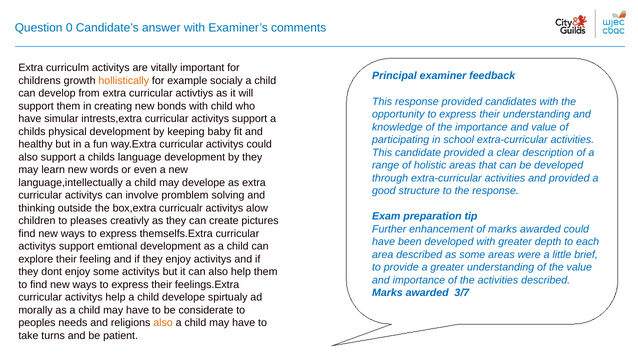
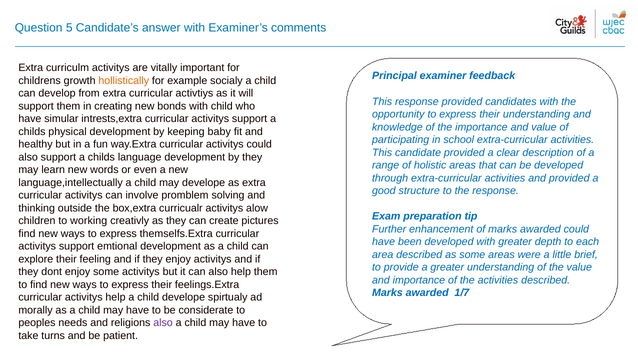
0: 0 -> 5 (69, 28)
pleases: pleases -> working (89, 221)
3/7: 3/7 -> 1/7 (462, 293)
also colour: orange -> purple (163, 323)
